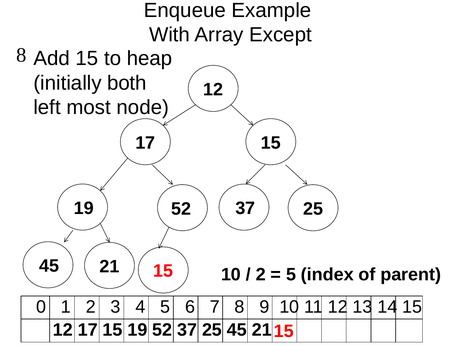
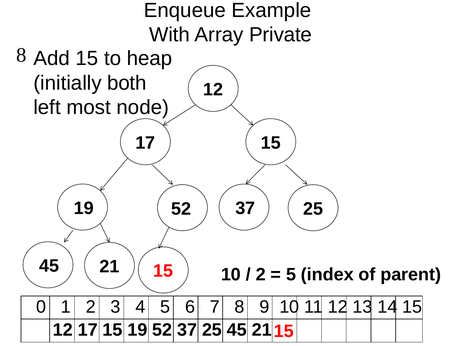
Except: Except -> Private (281, 35)
